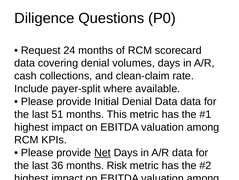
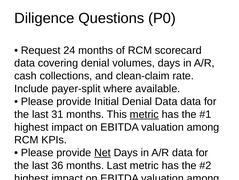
51: 51 -> 31 (57, 114)
metric underline: none -> present (144, 114)
months Risk: Risk -> Last (117, 165)
